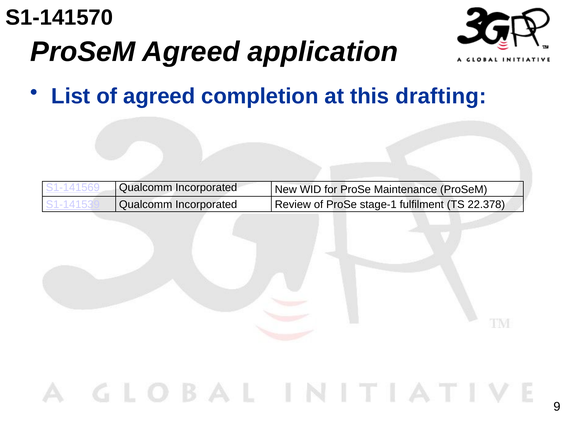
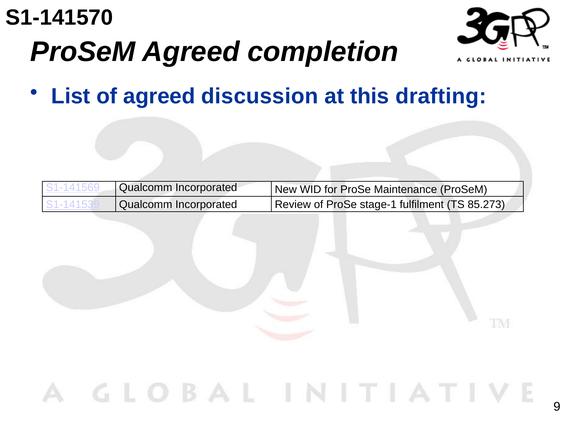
application: application -> completion (323, 52)
completion: completion -> discussion (260, 96)
22.378: 22.378 -> 85.273 (486, 204)
